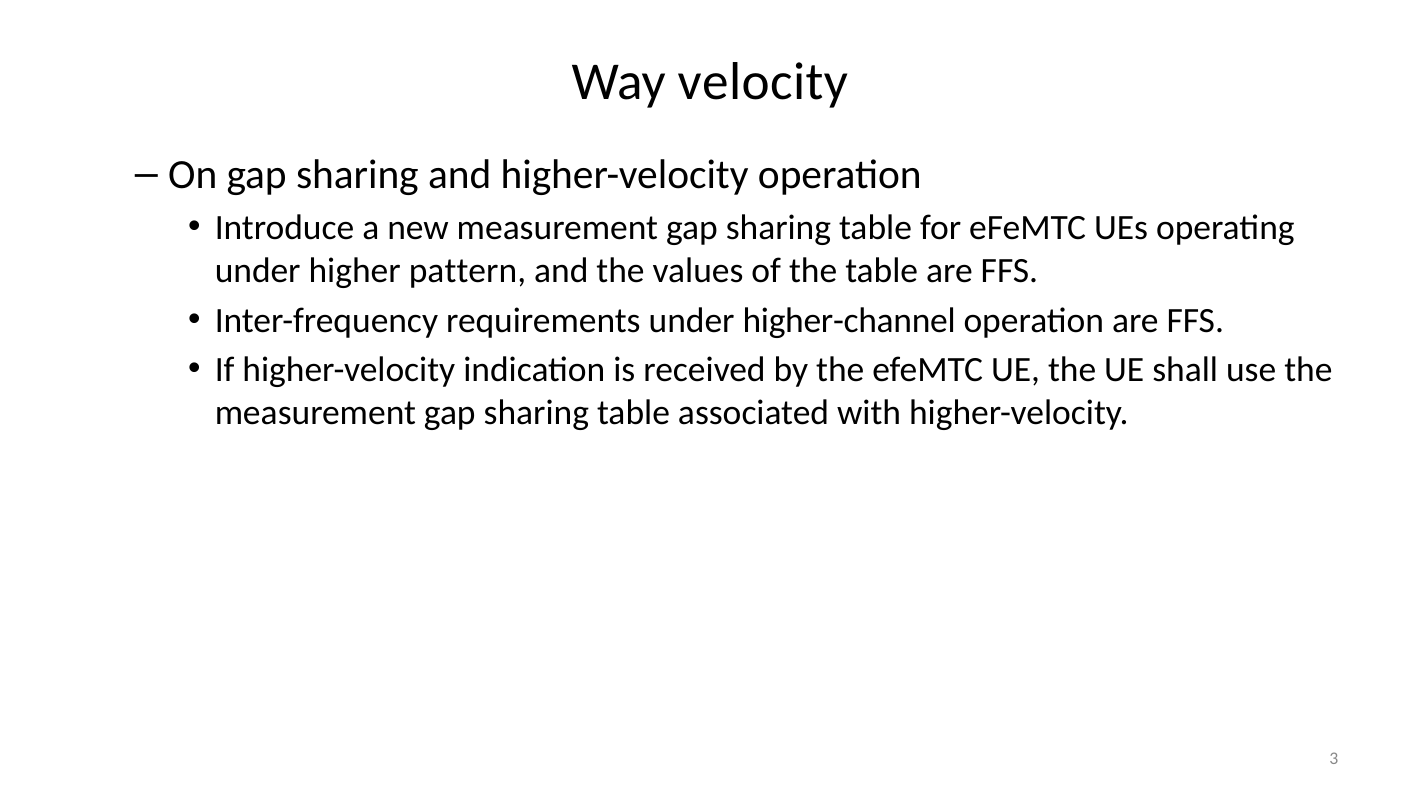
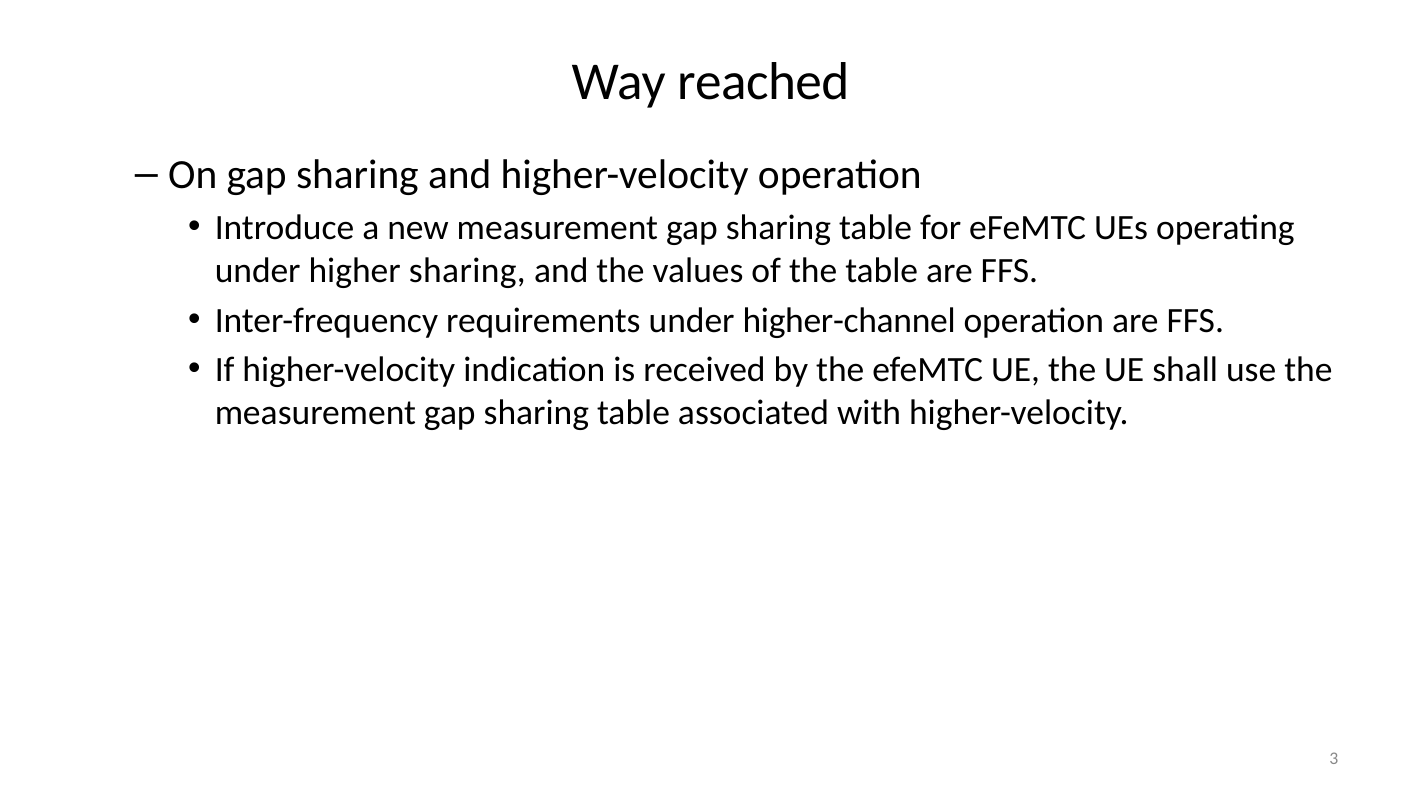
velocity: velocity -> reached (763, 82)
higher pattern: pattern -> sharing (467, 271)
